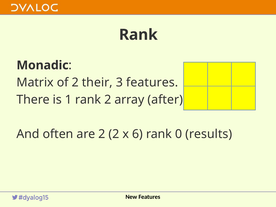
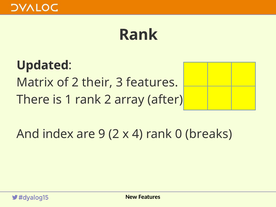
Monadic: Monadic -> Updated (43, 65)
often: often -> index (58, 134)
are 2: 2 -> 9 (102, 134)
6: 6 -> 4 (137, 134)
results: results -> breaks (209, 134)
